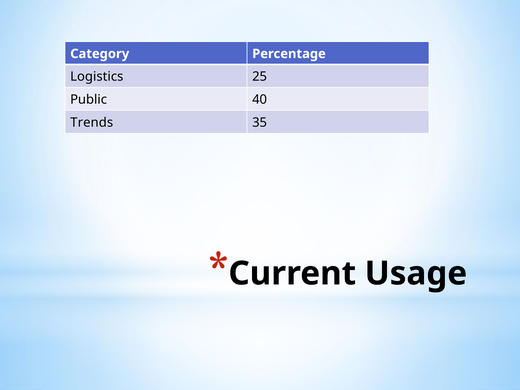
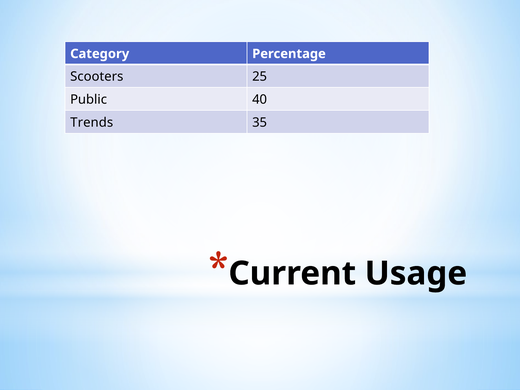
Logistics: Logistics -> Scooters (97, 77)
